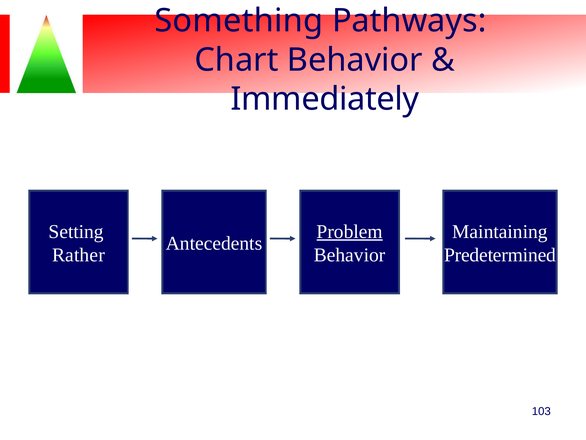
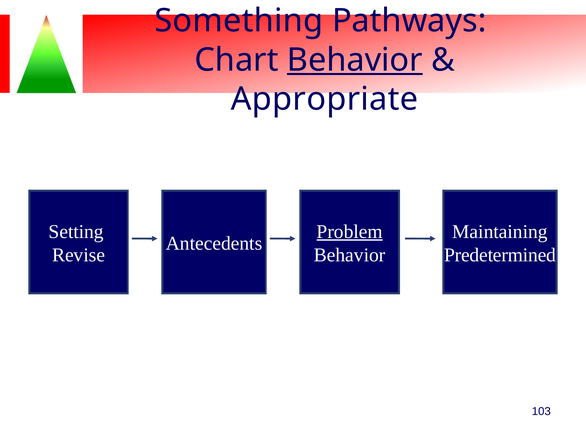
Behavior underline: none -> present (355, 60)
Immediately: Immediately -> Appropriate (325, 99)
Rather: Rather -> Revise (79, 255)
